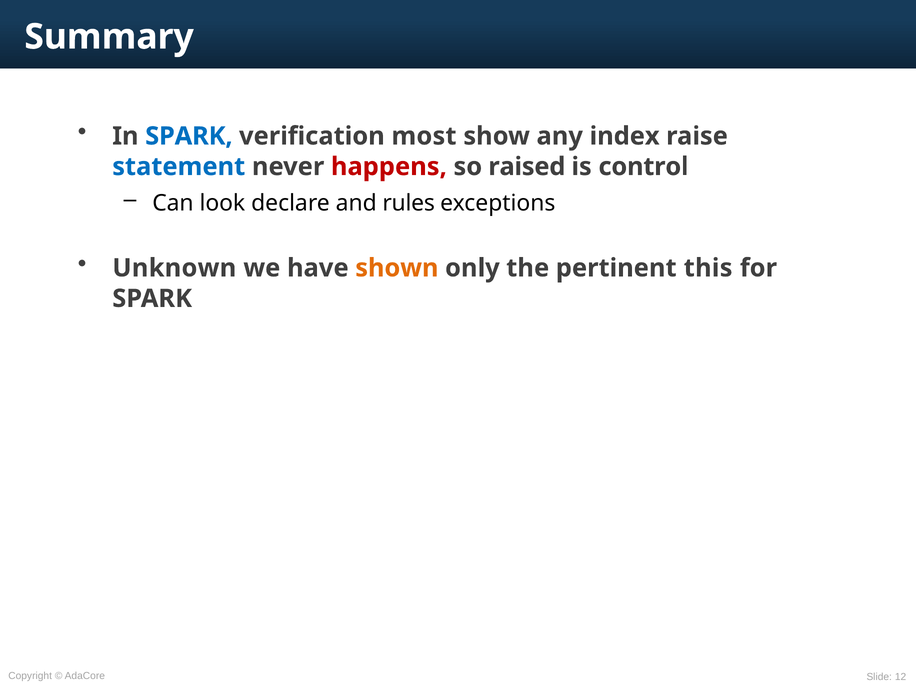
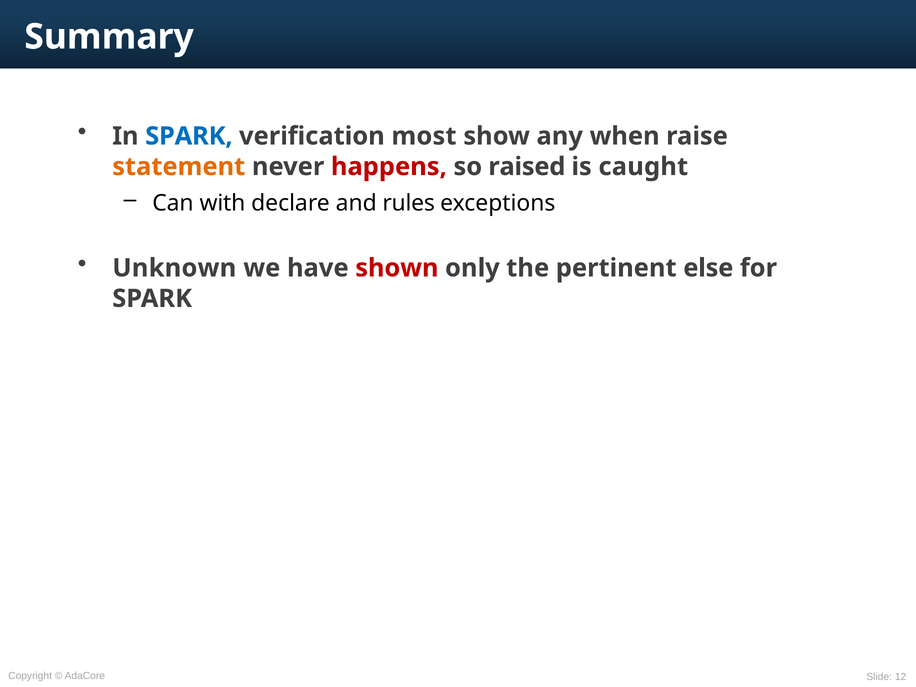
index: index -> when (625, 136)
statement colour: blue -> orange (179, 167)
control: control -> caught (643, 167)
look: look -> with (222, 203)
shown colour: orange -> red (397, 268)
this: this -> else (708, 268)
